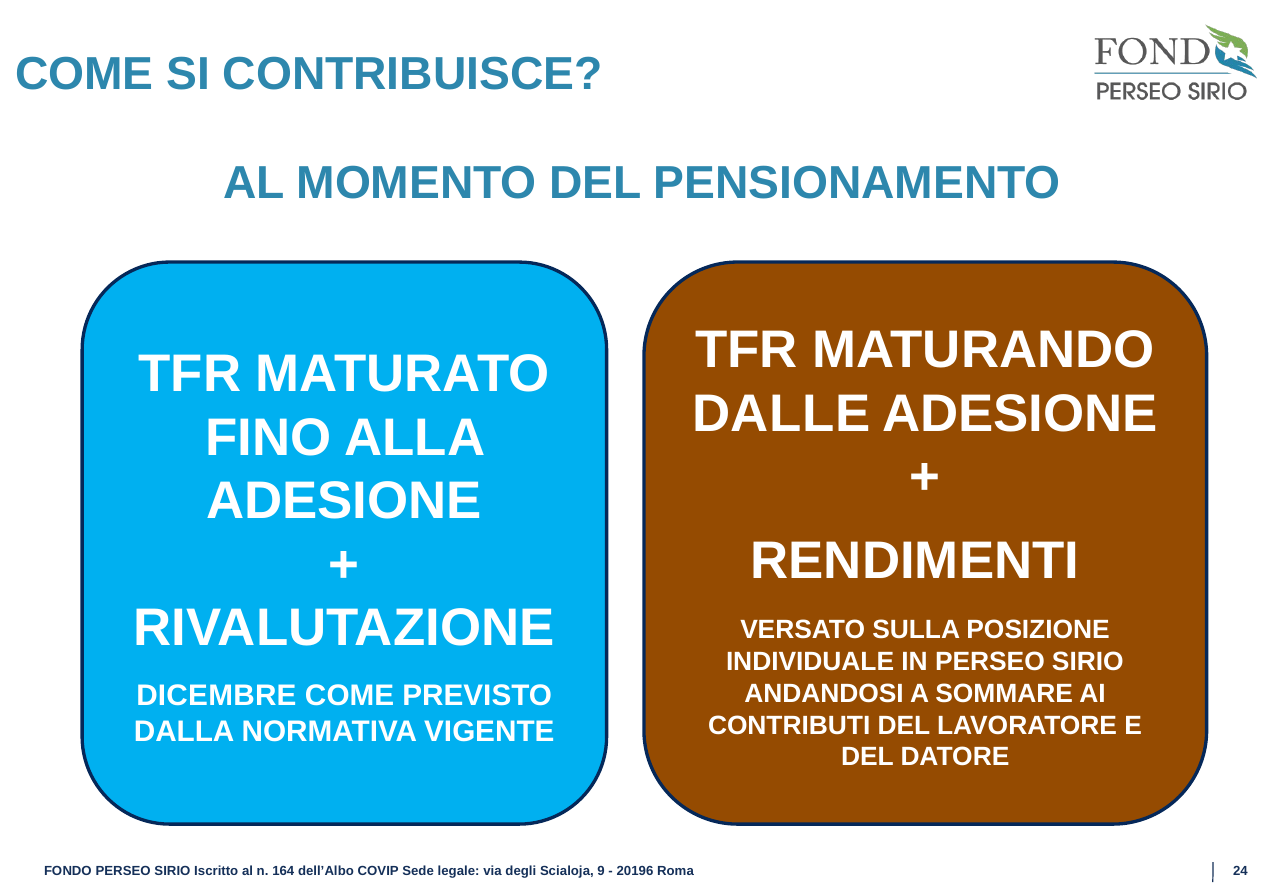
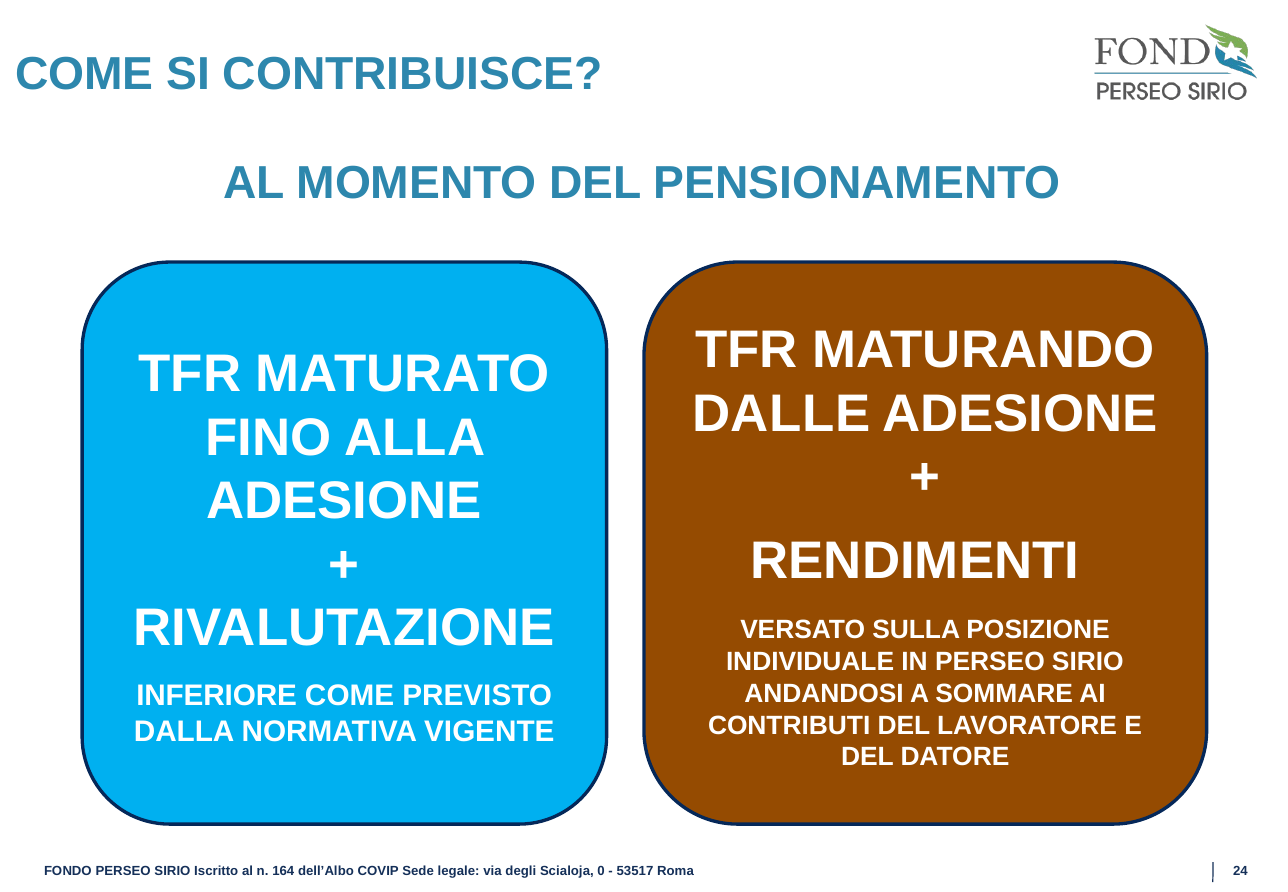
DICEMBRE: DICEMBRE -> INFERIORE (217, 696)
9: 9 -> 0 (601, 871)
20196: 20196 -> 53517 (635, 871)
